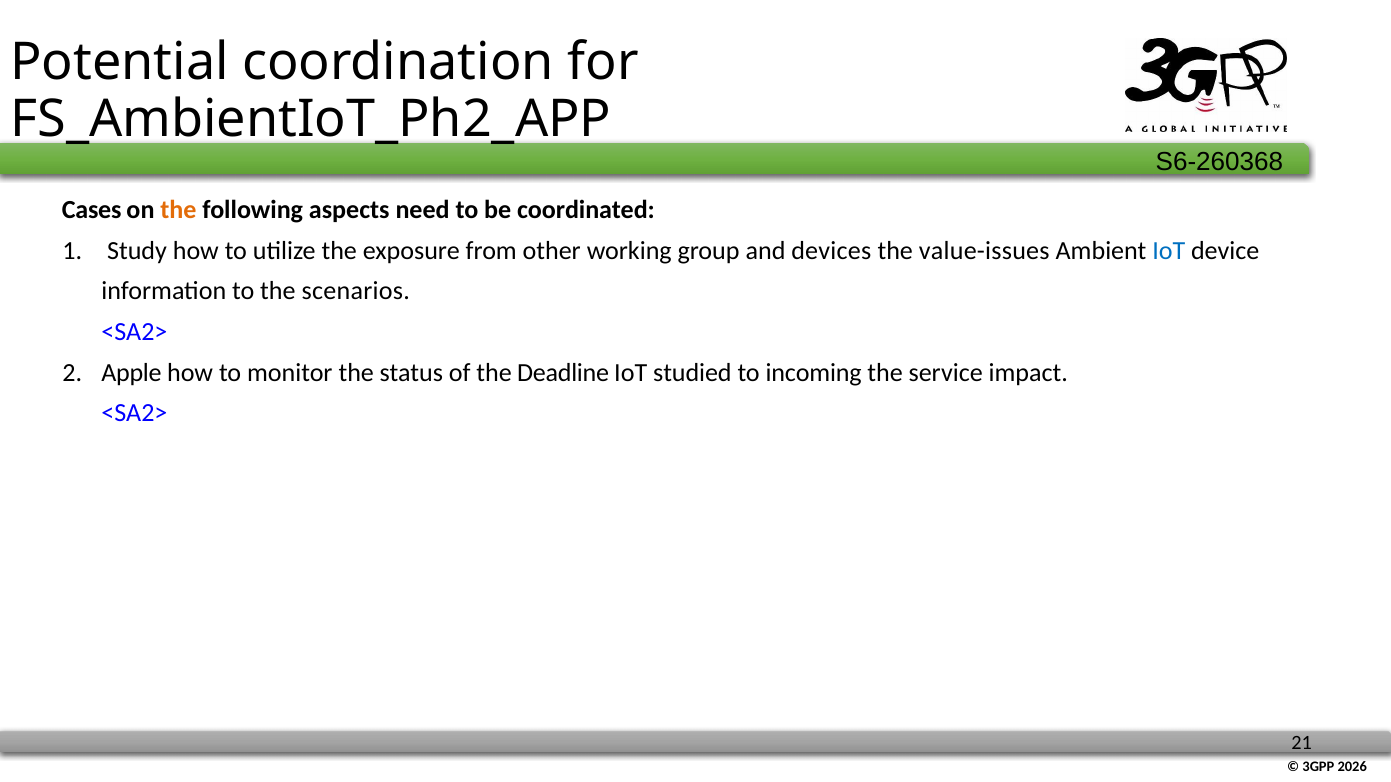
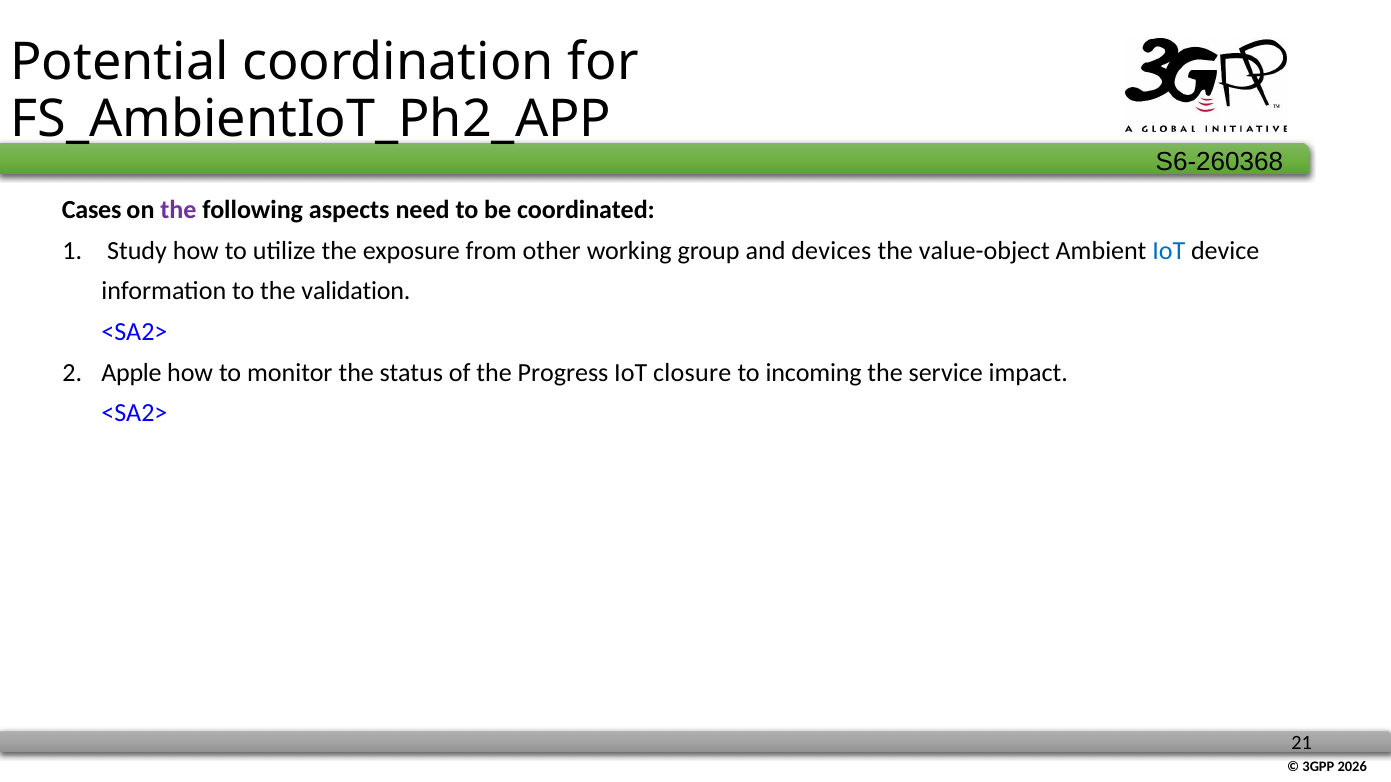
the colour: orange -> purple (178, 210)
value-issues: value-issues -> value-object (984, 251)
scenarios: scenarios -> validation (356, 292)
Deadline: Deadline -> Progress (563, 373)
studied: studied -> closure (692, 373)
